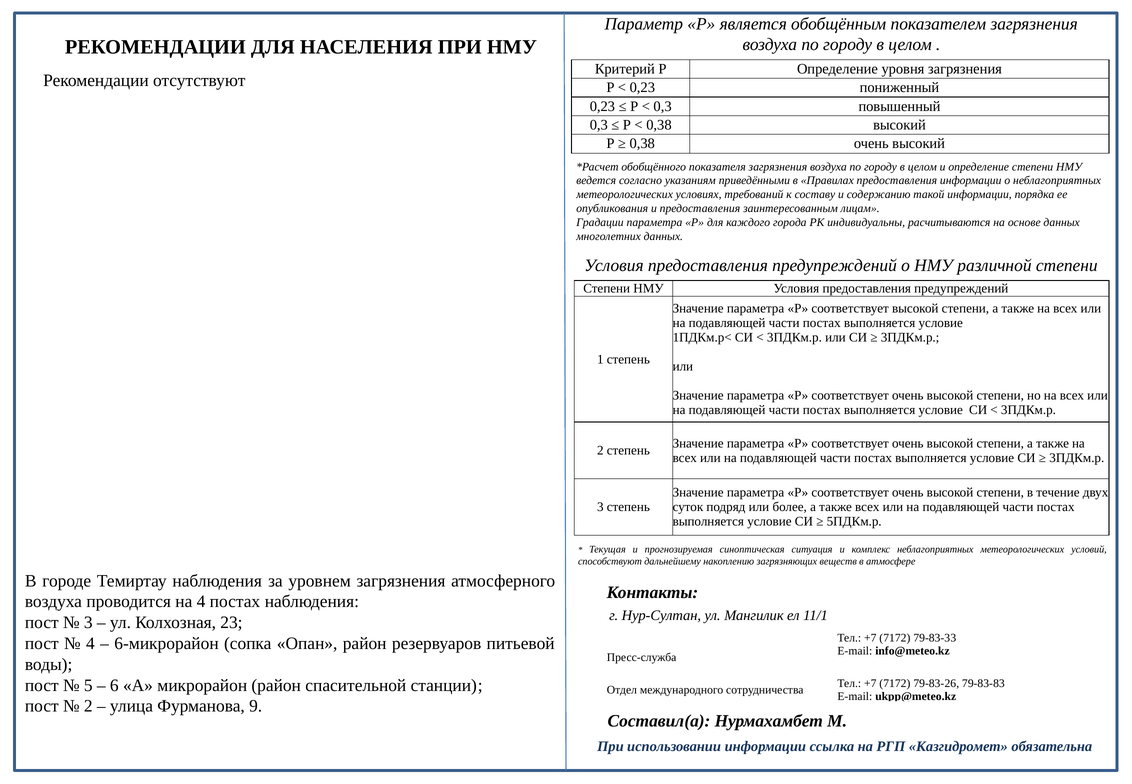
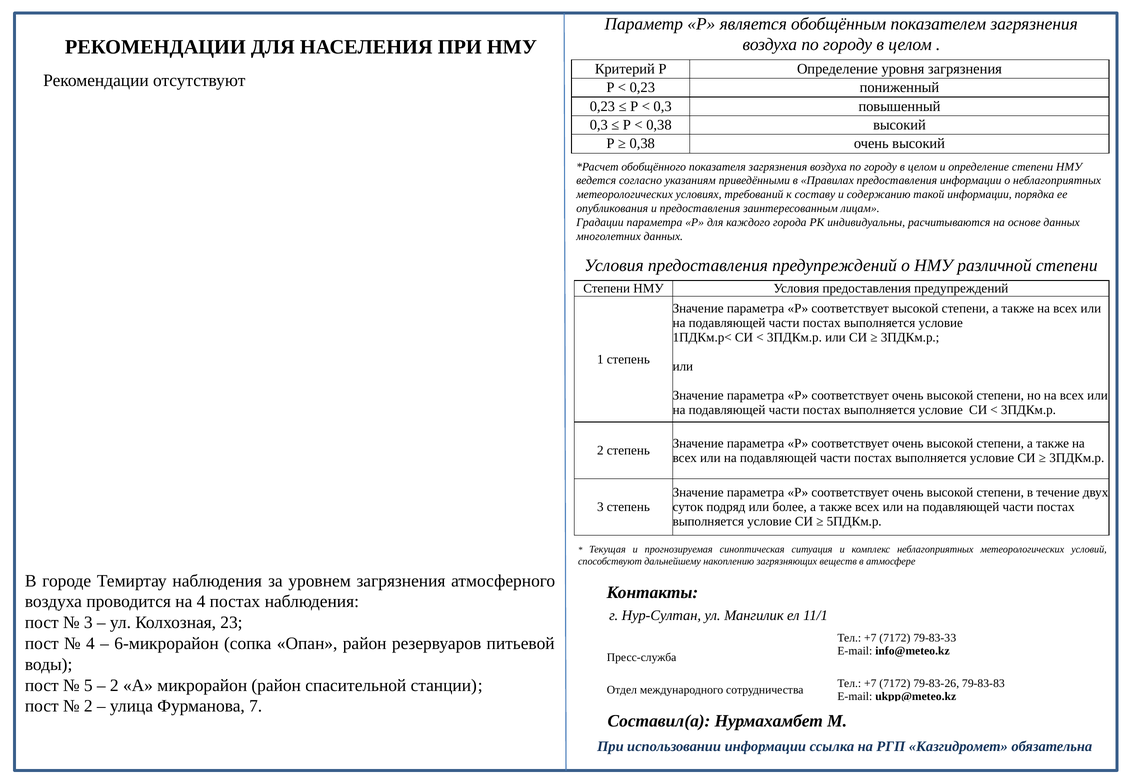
6: 6 -> 2 (114, 685)
9: 9 -> 7 (256, 706)
